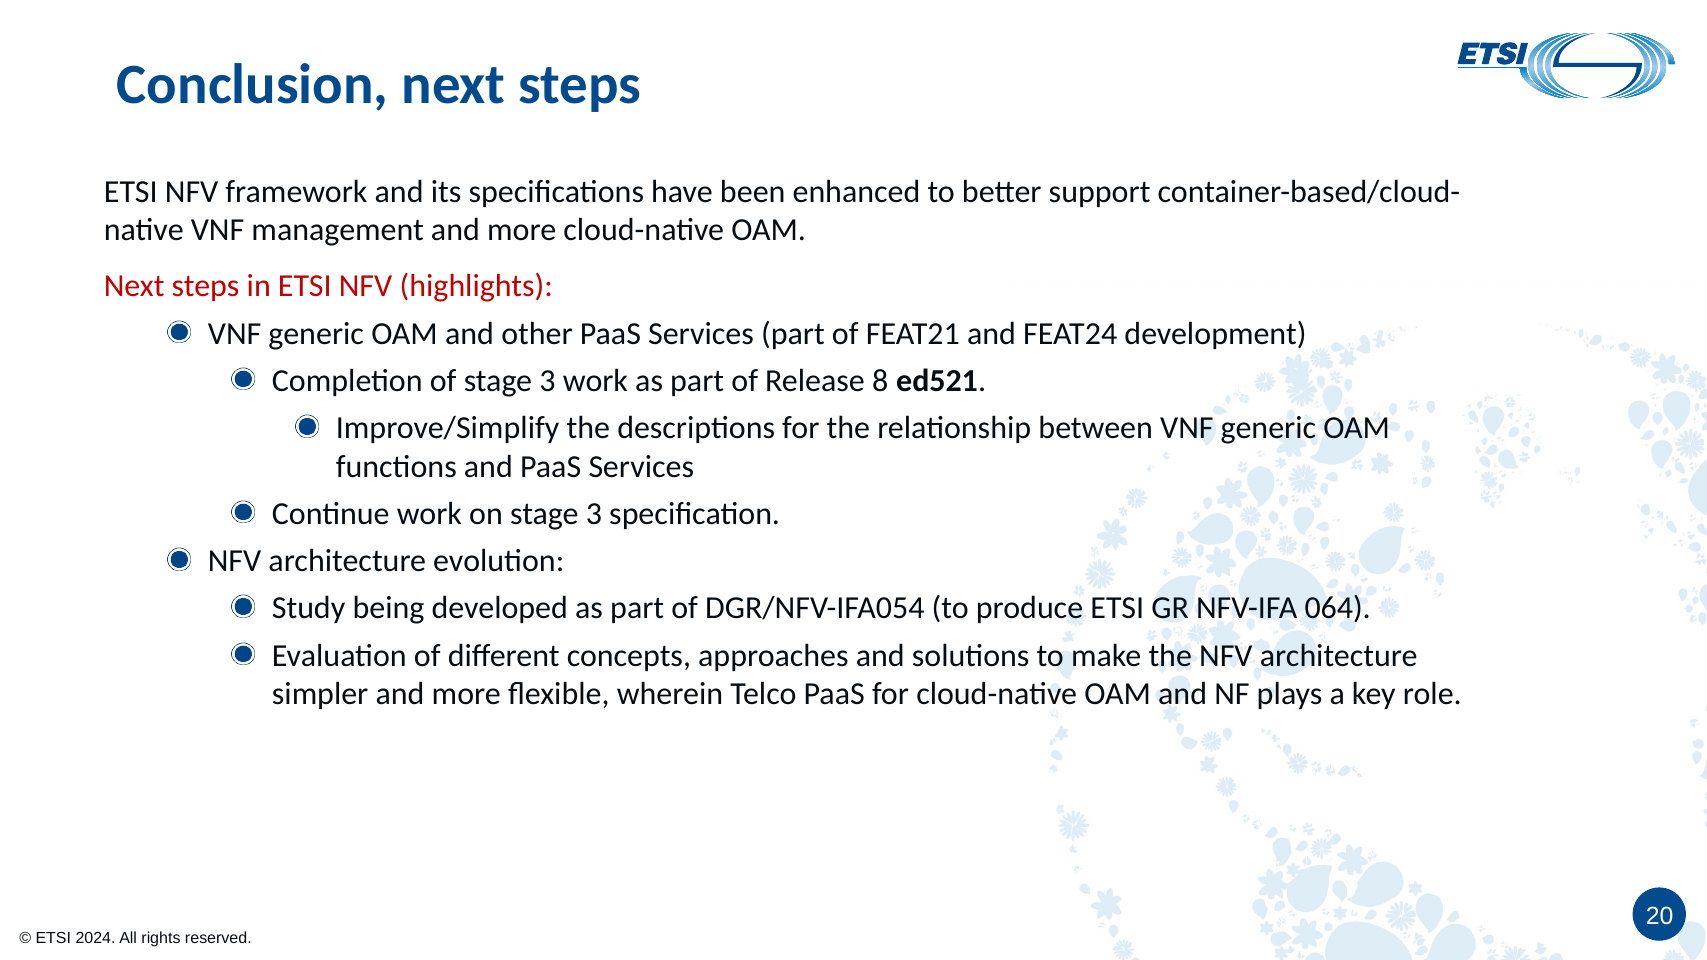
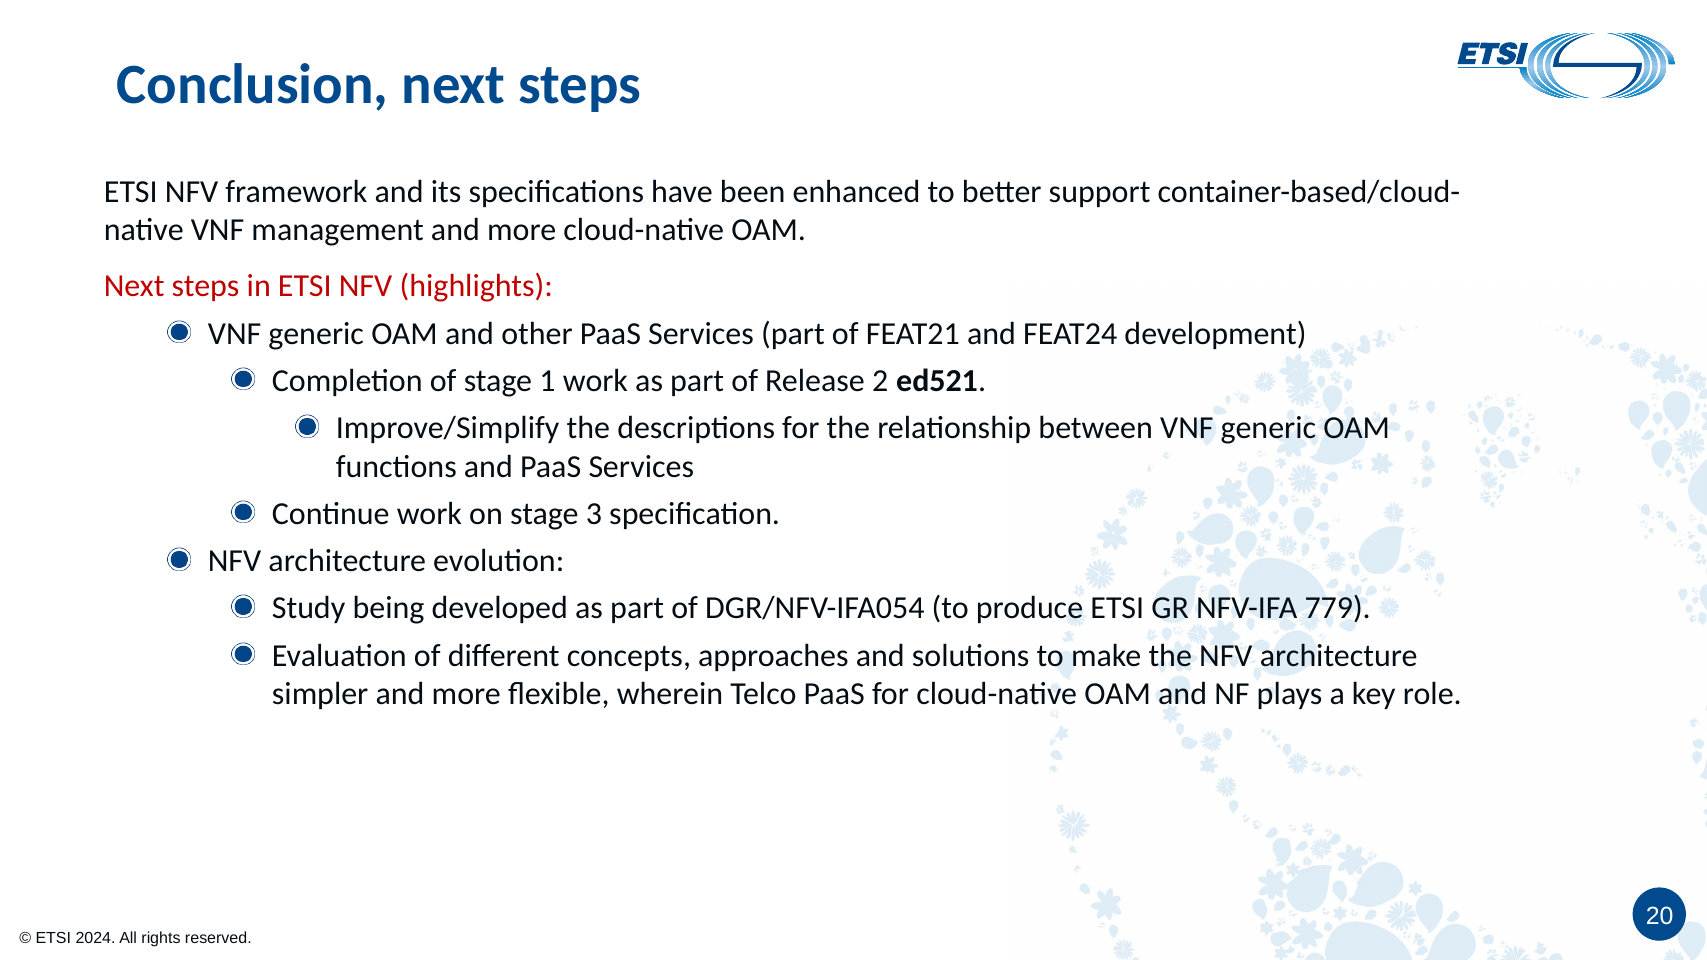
of stage 3: 3 -> 1 (548, 381)
8: 8 -> 2 (880, 381)
064: 064 -> 779 (1338, 608)
